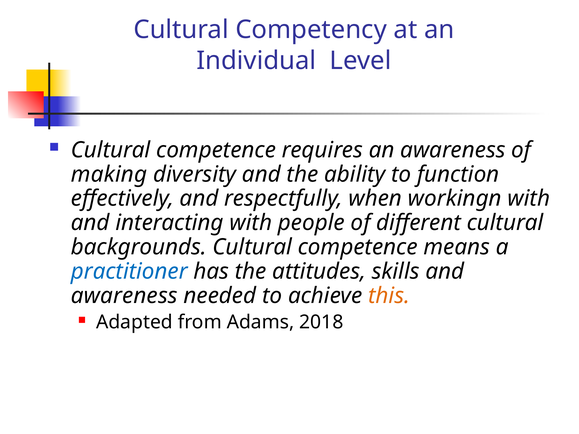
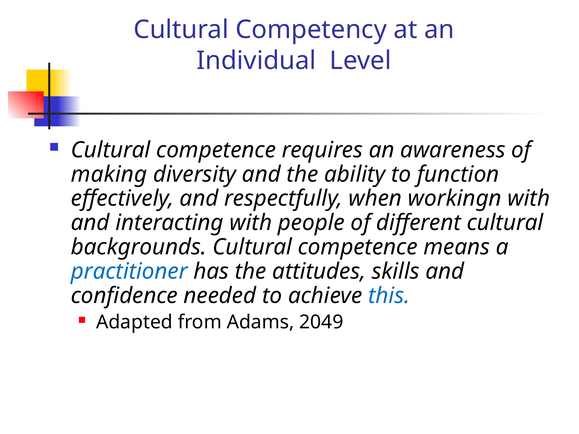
awareness: awareness -> confidence (124, 296)
this colour: orange -> blue (389, 296)
2018: 2018 -> 2049 (321, 322)
